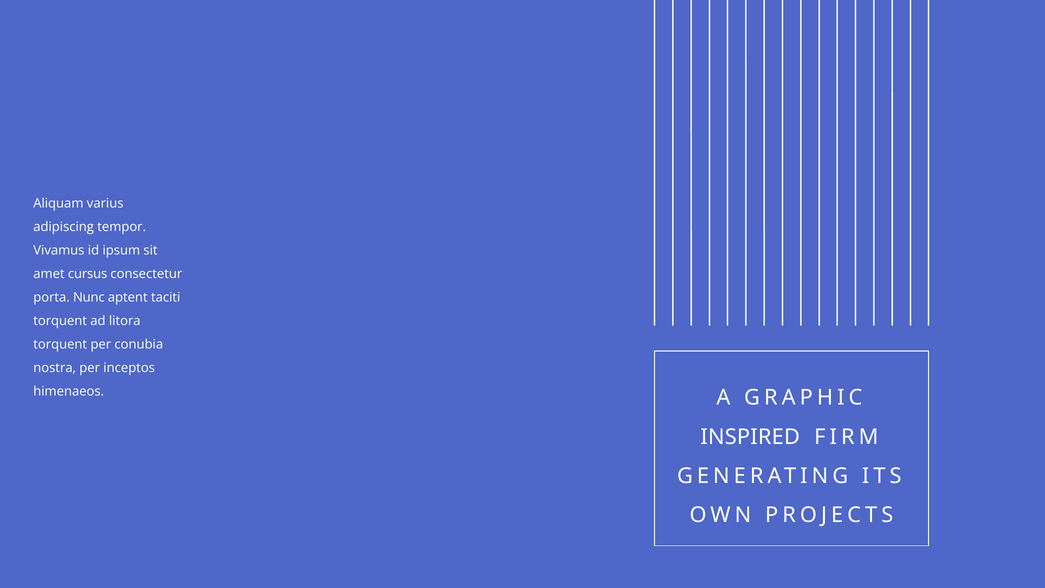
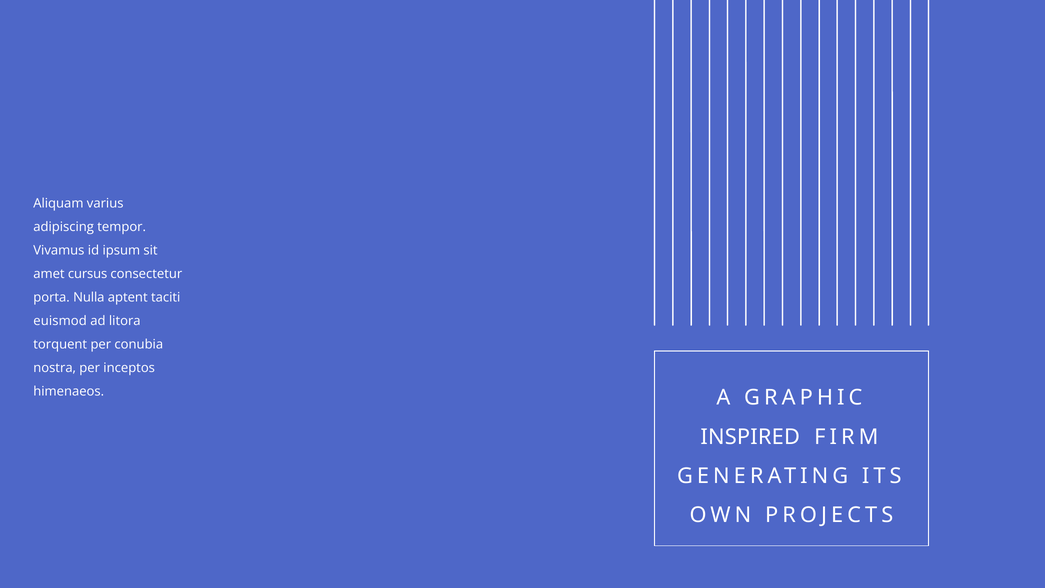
Nunc: Nunc -> Nulla (89, 298)
torquent: torquent -> euismod (60, 321)
